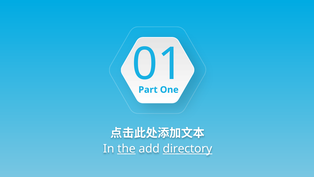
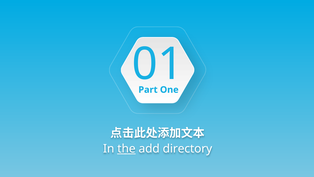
directory underline: present -> none (187, 148)
